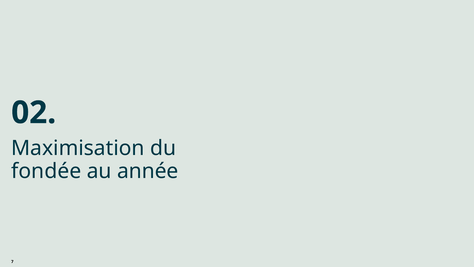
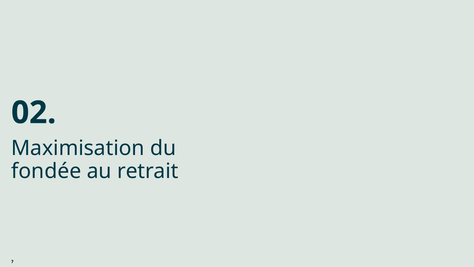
année: année -> retrait (148, 171)
